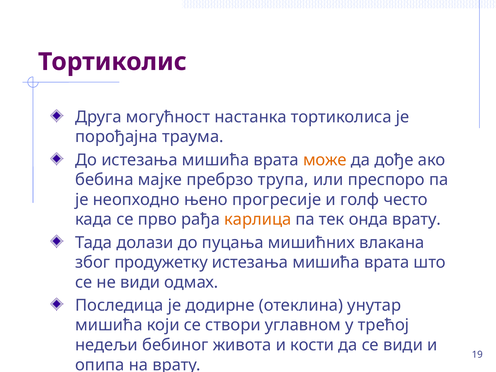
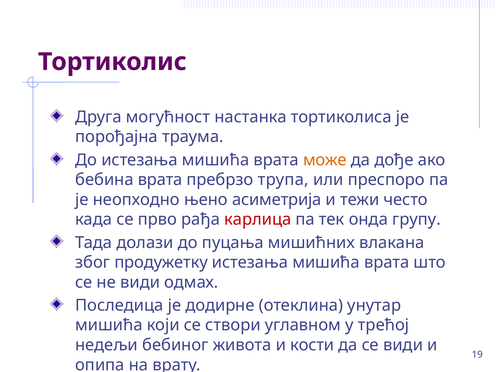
бебина мајке: мајке -> врата (160, 180)
прогресије: прогресије -> асиметрија (277, 200)
голф: голф -> тежи (360, 200)
карлица colour: orange -> red (258, 219)
онда врату: врату -> групу (417, 219)
